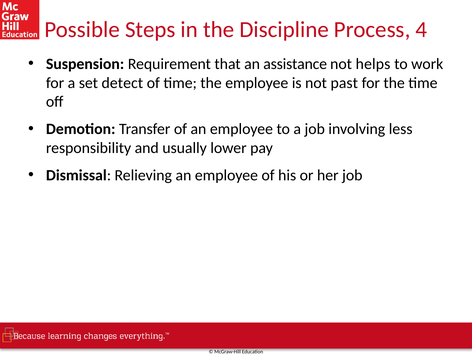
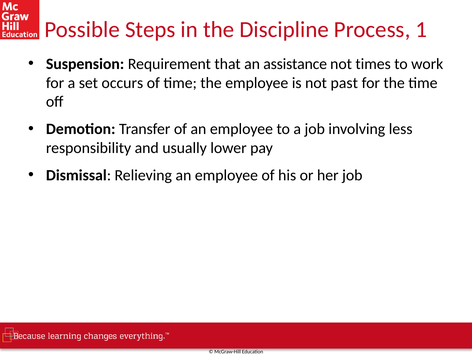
4: 4 -> 1 (421, 29)
helps: helps -> times (373, 64)
detect: detect -> occurs (122, 83)
